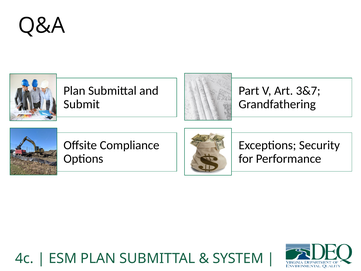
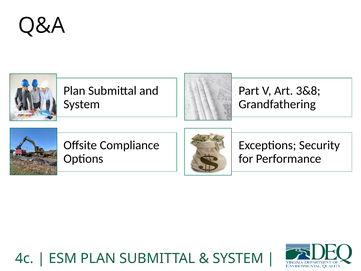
3&7: 3&7 -> 3&8 (308, 91)
Submit: Submit -> System (82, 104)
